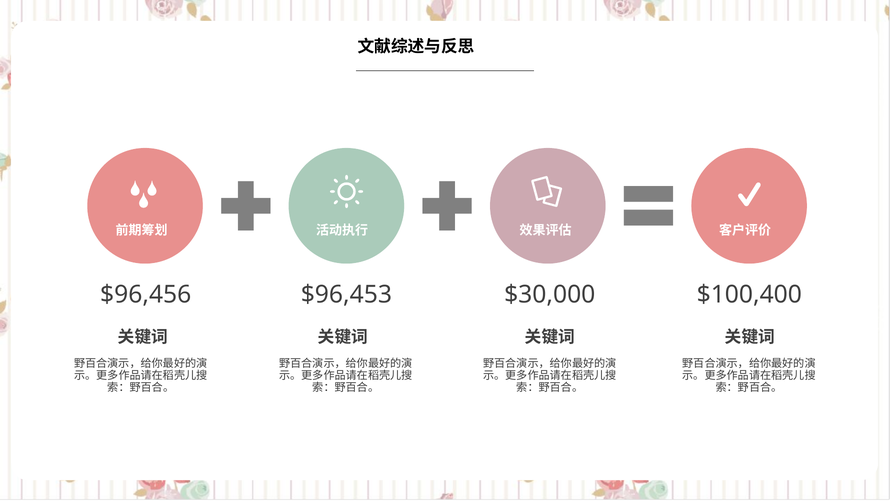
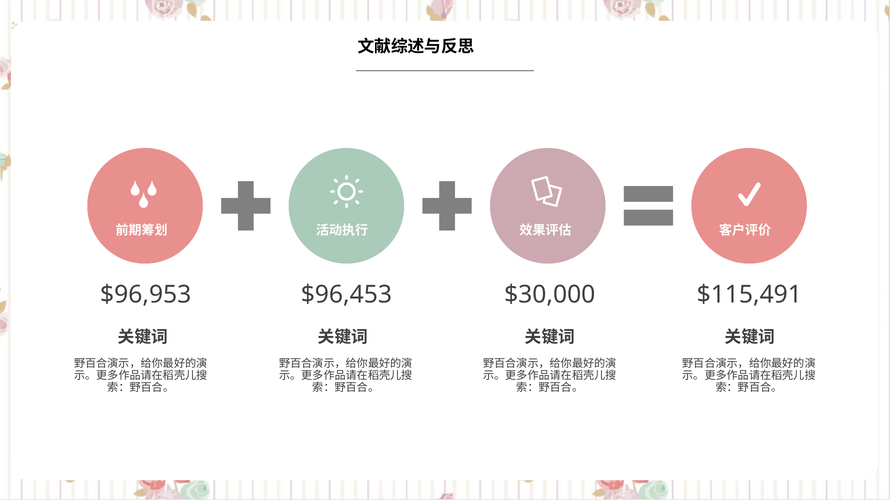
$96,456: $96,456 -> $96,953 (146, 294)
$100,400: $100,400 -> $115,491 (749, 294)
